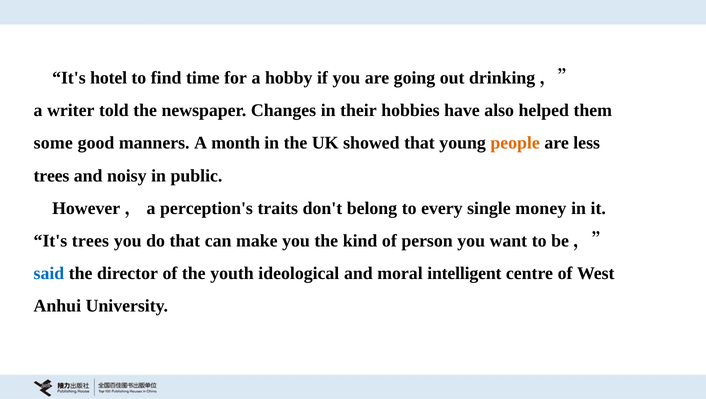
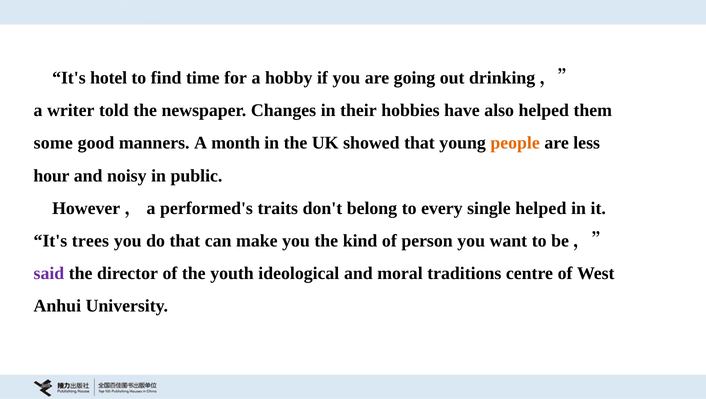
trees: trees -> hour (51, 176)
perception's: perception's -> performed's (207, 208)
single money: money -> helped (541, 208)
said colour: blue -> purple (49, 274)
intelligent: intelligent -> traditions (464, 274)
